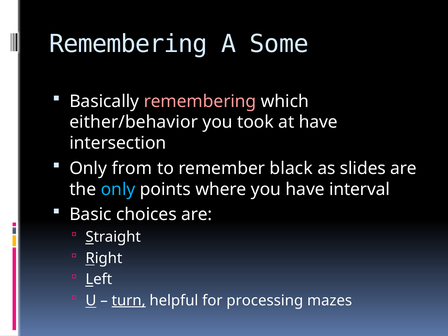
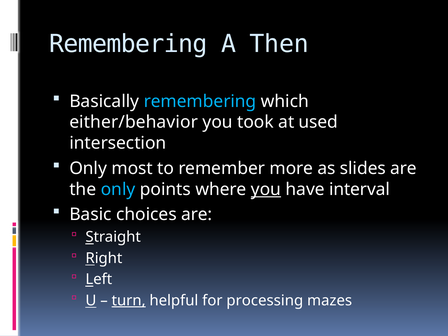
Some: Some -> Then (279, 44)
remembering colour: pink -> light blue (200, 101)
at have: have -> used (318, 122)
from: from -> most (132, 168)
black: black -> more (291, 168)
you underline: none -> present (266, 189)
